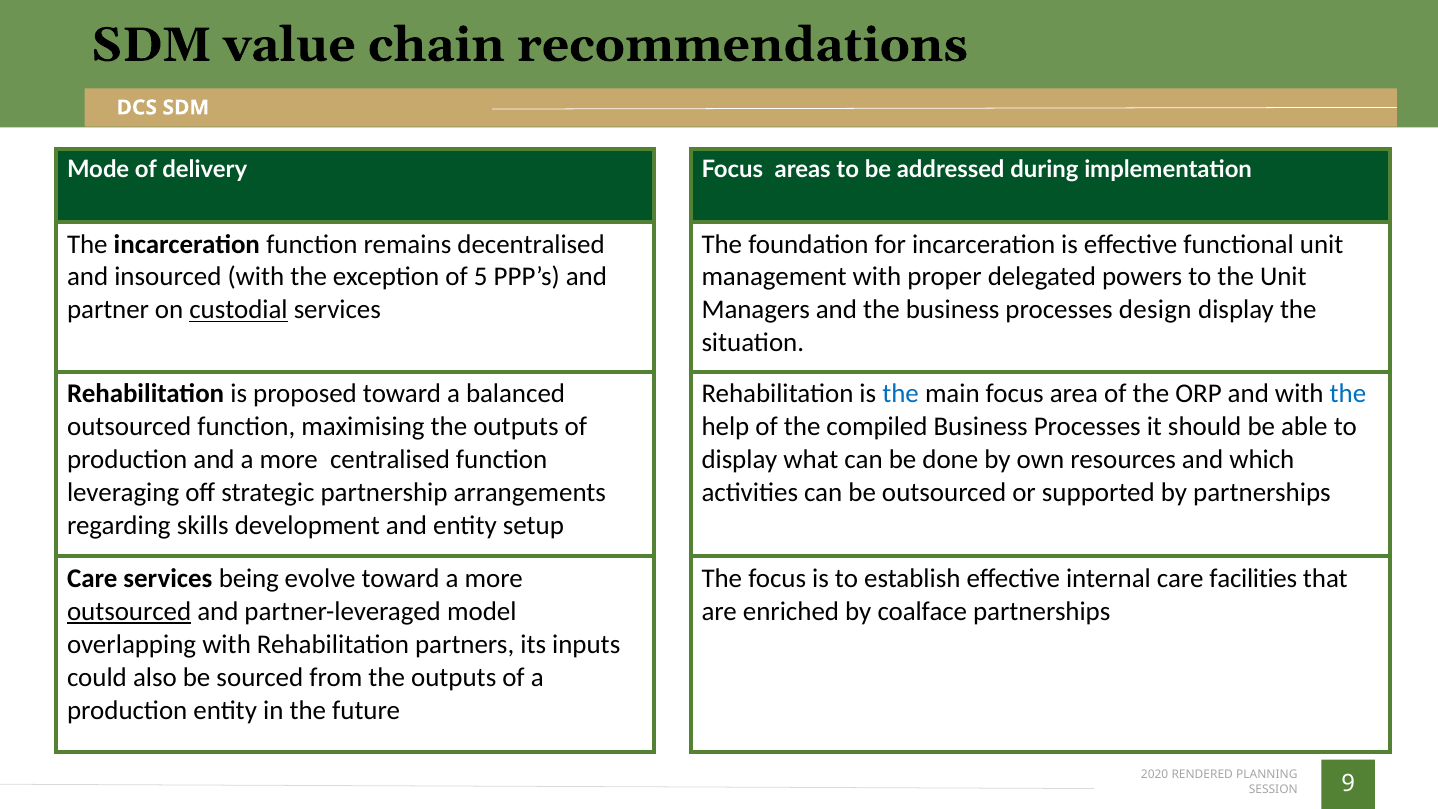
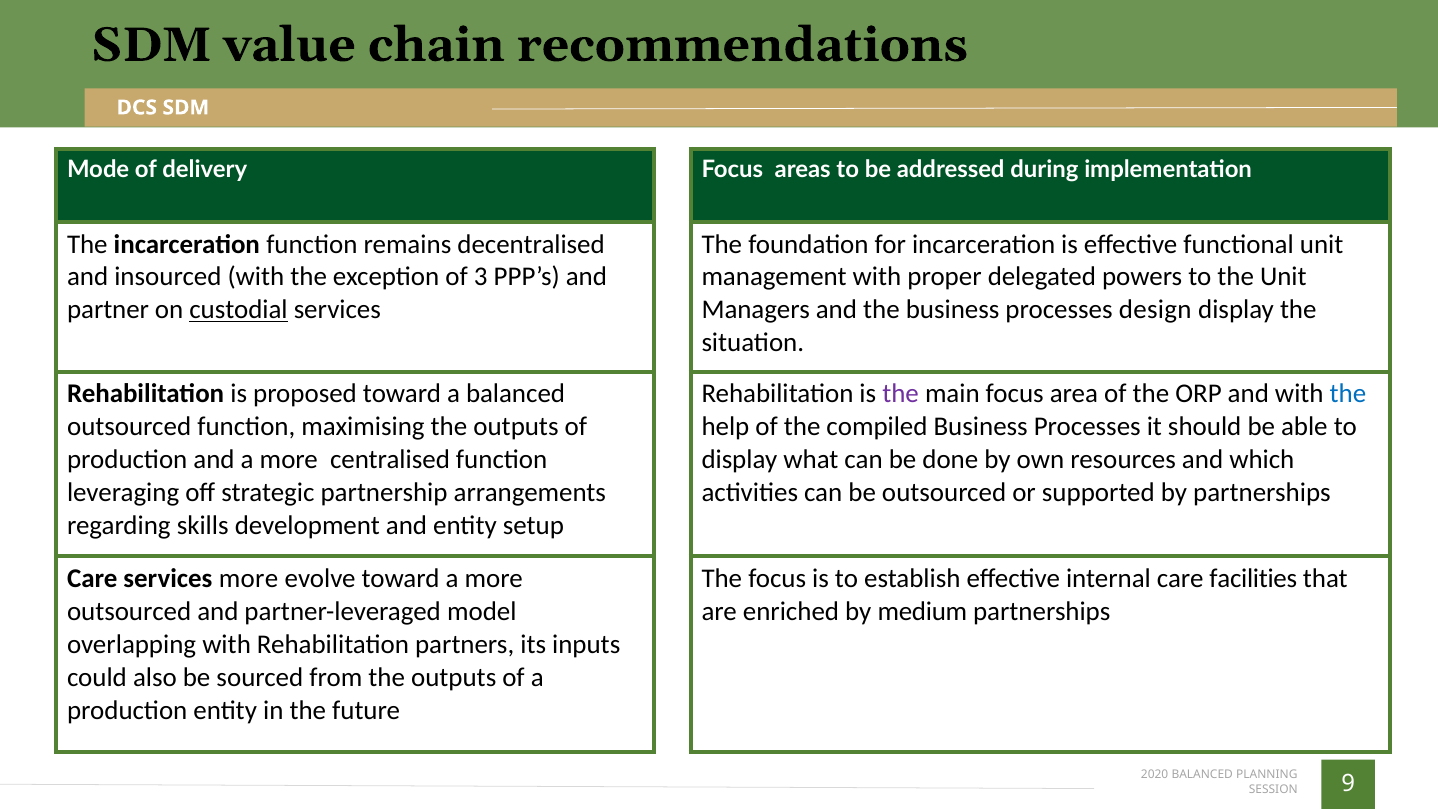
5: 5 -> 3 (481, 277)
the colour: blue -> purple (901, 394)
services being: being -> more (249, 578)
outsourced underline: present -> none (129, 611)
coalface: coalface -> medium (922, 611)
RENDERED: RENDERED -> BALANCED (1202, 775)
